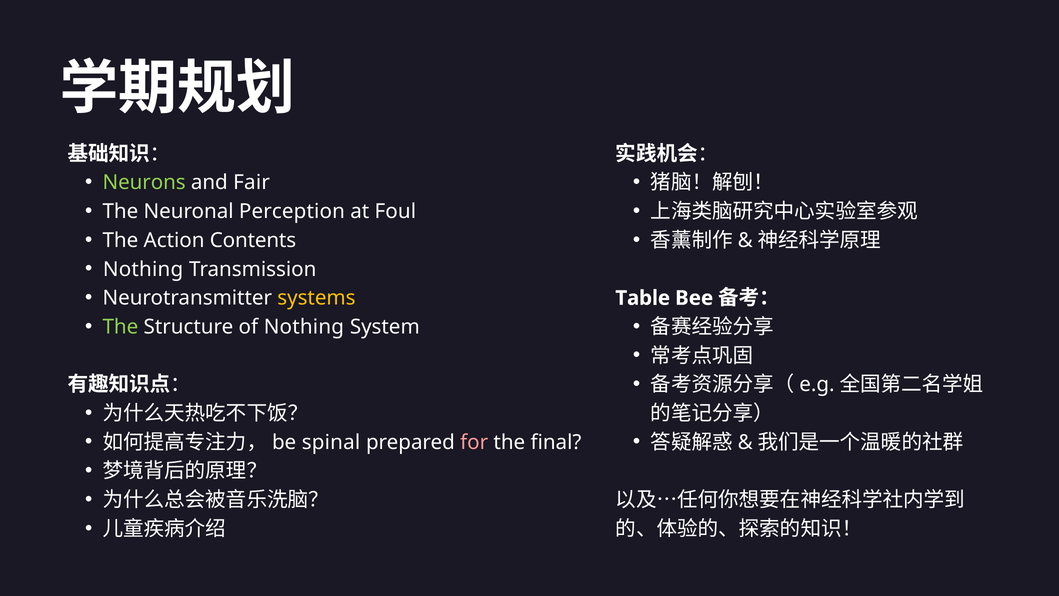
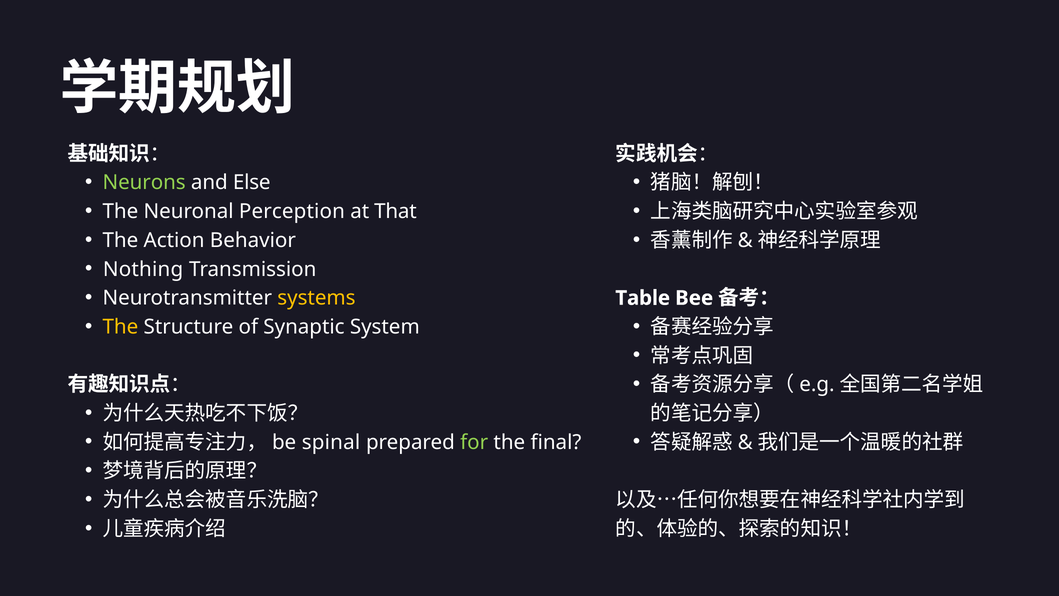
Fair: Fair -> Else (252, 183)
Foul: Foul -> That (396, 211)
Contents: Contents -> Behavior (253, 240)
The colour: light green -> yellow (120, 327)
of Nothing: Nothing -> Synaptic (304, 327)
for colour: pink -> light green (474, 442)
